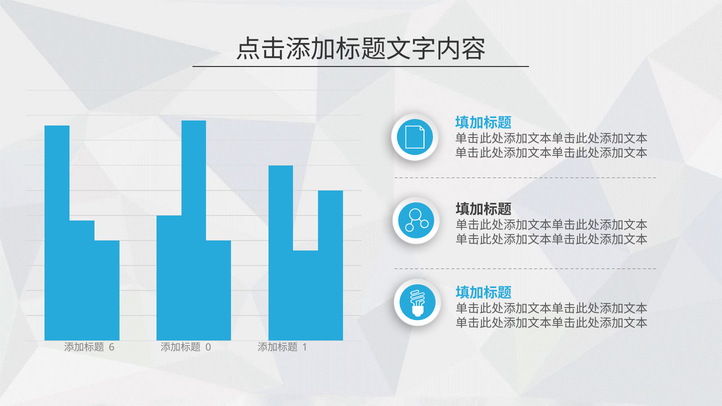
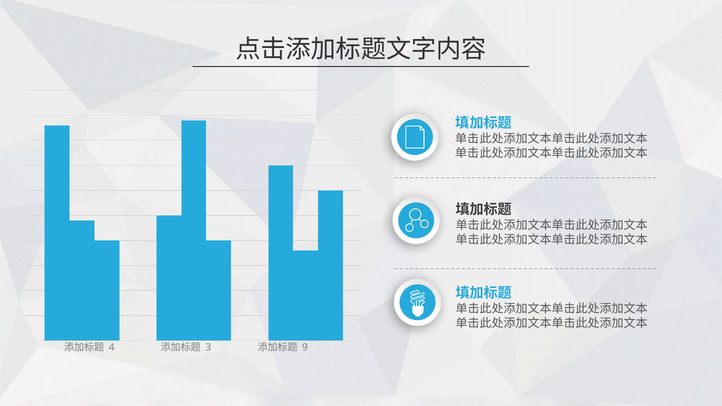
6: 6 -> 4 (112, 347)
0: 0 -> 3 (208, 347)
1: 1 -> 9 (305, 347)
